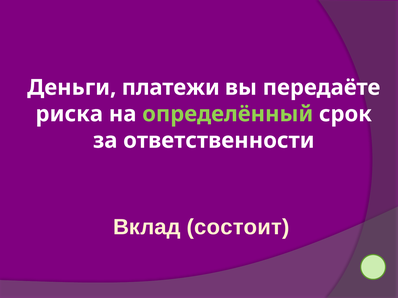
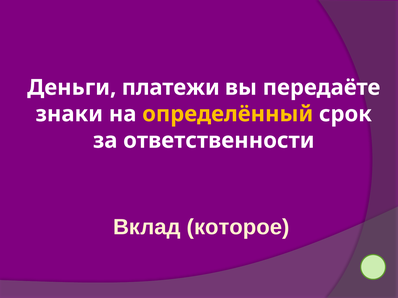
риска: риска -> знаки (69, 114)
определённый colour: light green -> yellow (228, 114)
состоит: состоит -> которое (238, 228)
